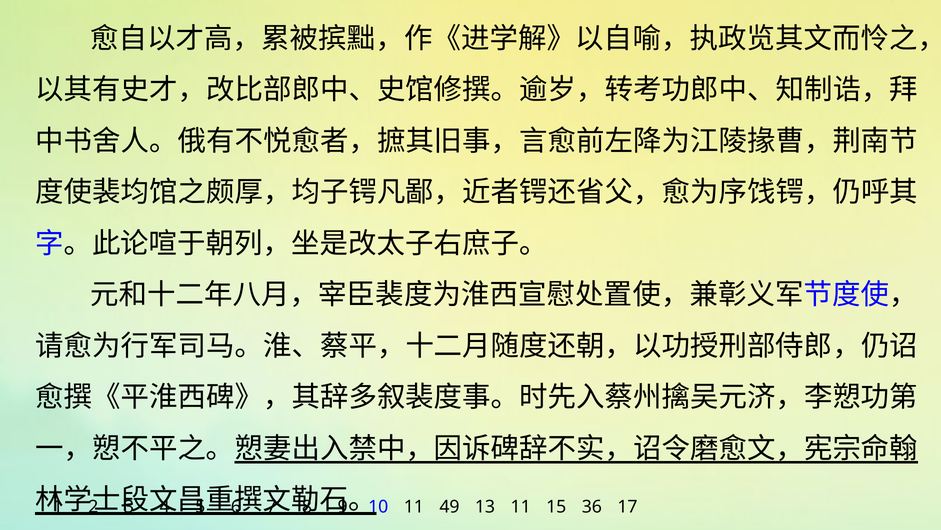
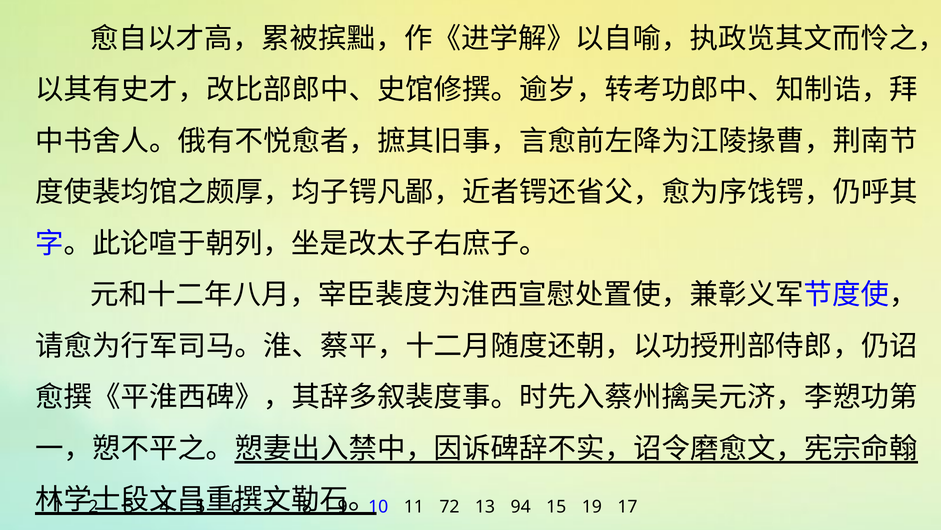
49: 49 -> 72 (449, 507)
13 11: 11 -> 94 (521, 507)
36: 36 -> 19 (592, 507)
